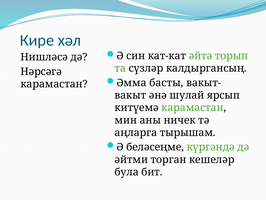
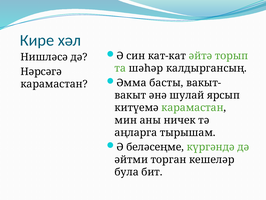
сүзләр: сүзләр -> шәһәр (146, 68)
